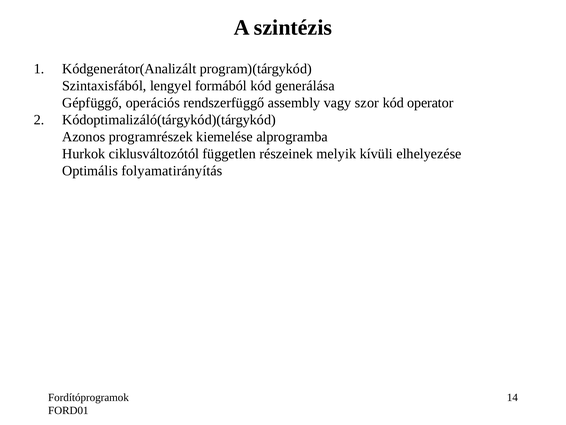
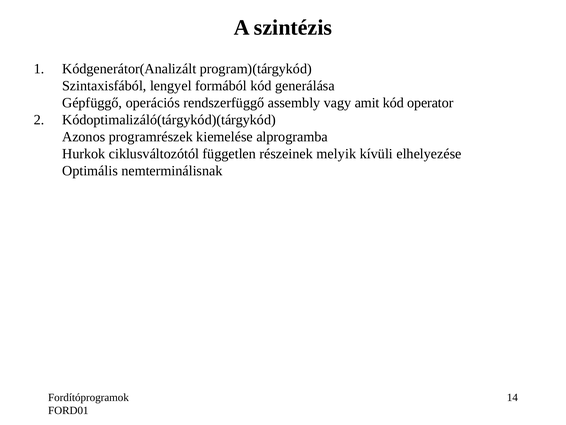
szor: szor -> amit (367, 103)
folyamatirányítás: folyamatirányítás -> nemterminálisnak (172, 171)
